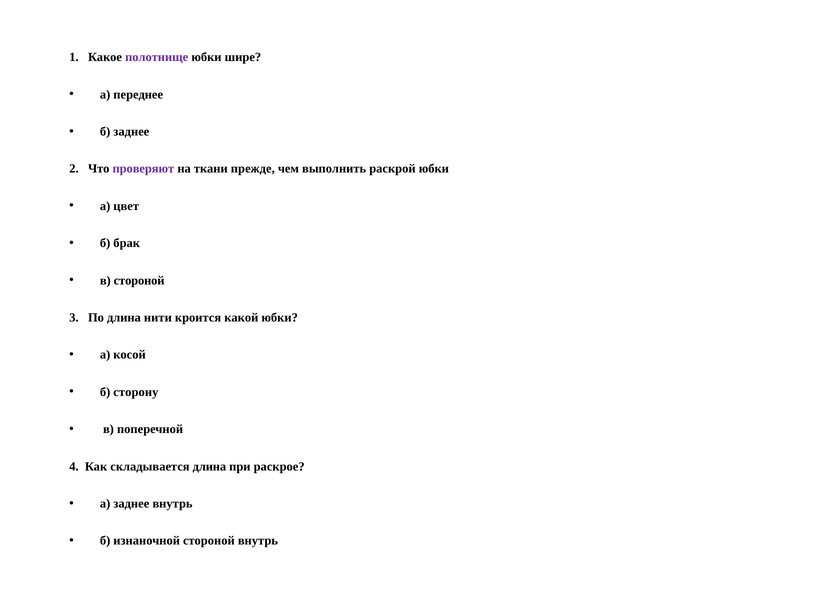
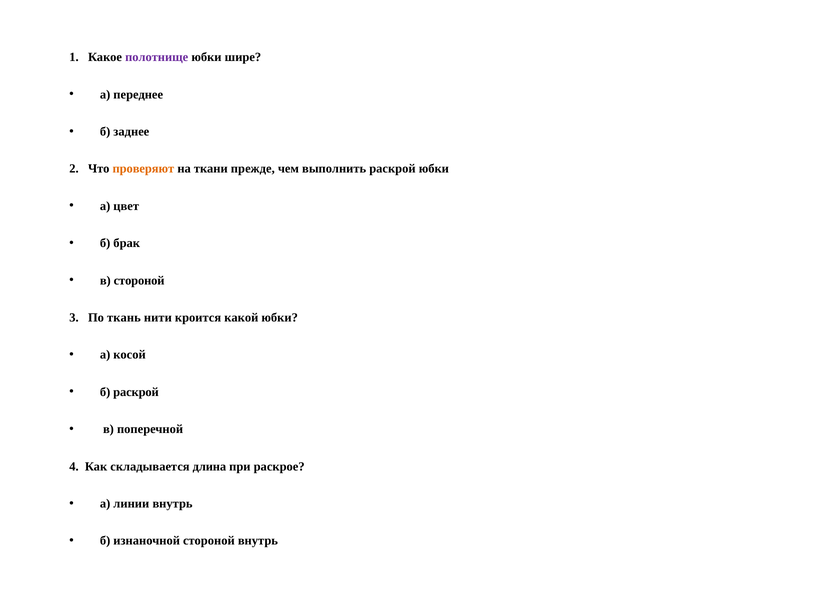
проверяют colour: purple -> orange (143, 169)
По длина: длина -> ткань (124, 318)
б сторону: сторону -> раскрой (136, 392)
а заднее: заднее -> линии (131, 503)
